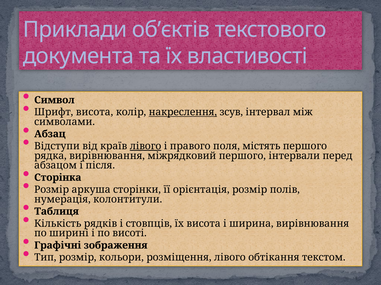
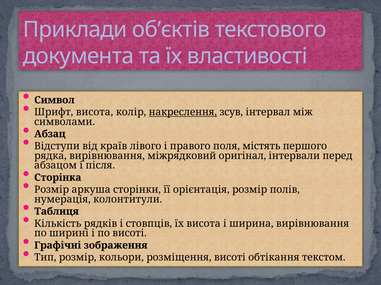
лівого underline: present -> none (146, 146)
міжрядковий першого: першого -> оригінал (242, 156)
розміщення лівого: лівого -> висоті (230, 258)
